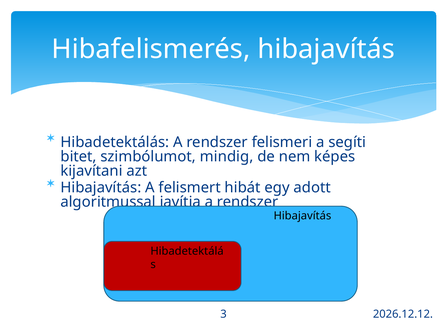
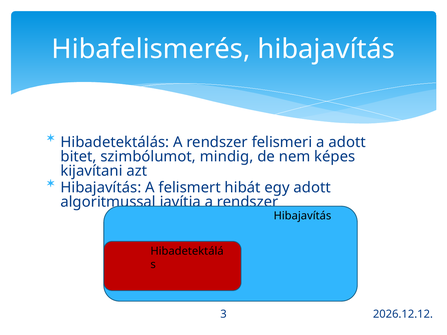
a segíti: segíti -> adott (347, 142)
